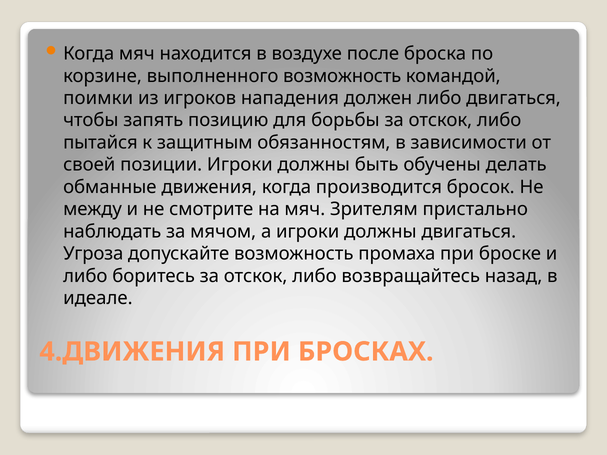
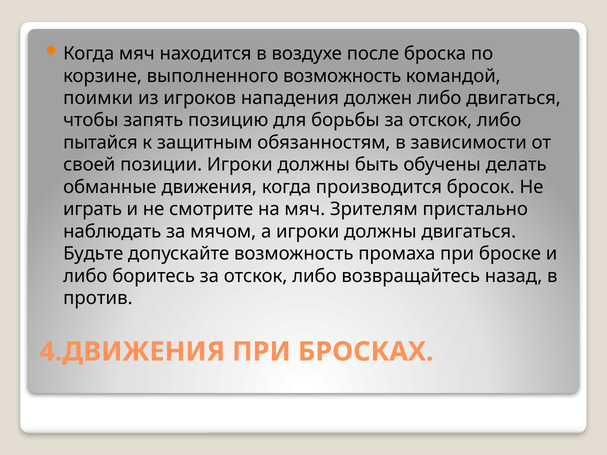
между: между -> играть (93, 209)
Угроза: Угроза -> Будьте (93, 254)
идеале: идеале -> против (98, 298)
